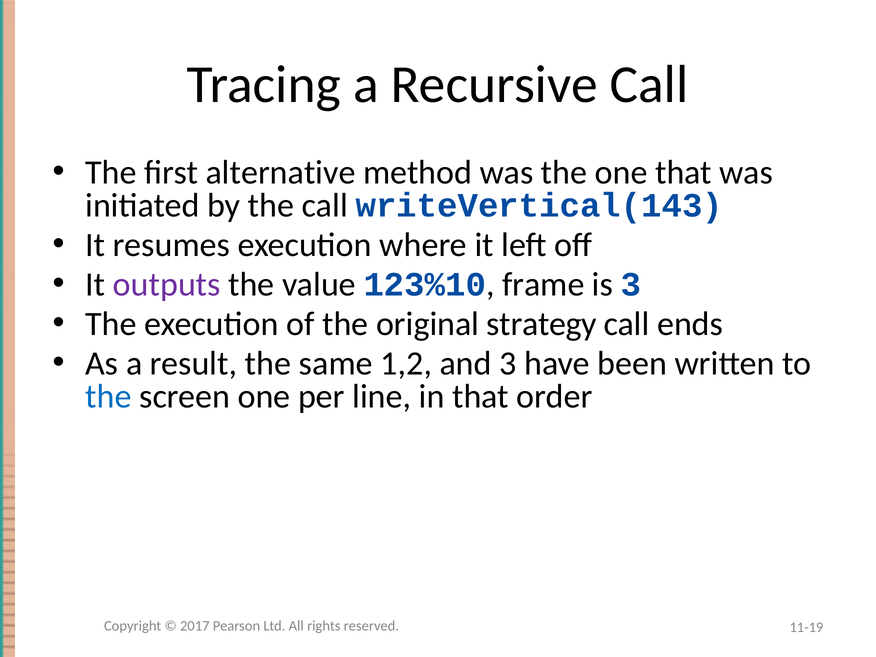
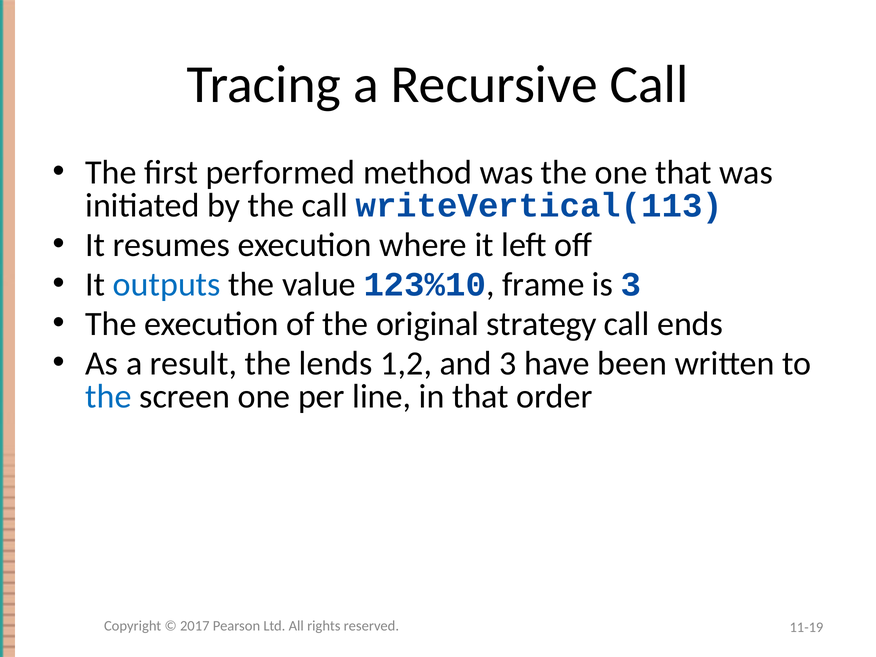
alternative: alternative -> performed (281, 173)
writeVertical(143: writeVertical(143 -> writeVertical(113 (539, 205)
outputs colour: purple -> blue (167, 284)
same: same -> lends (336, 364)
